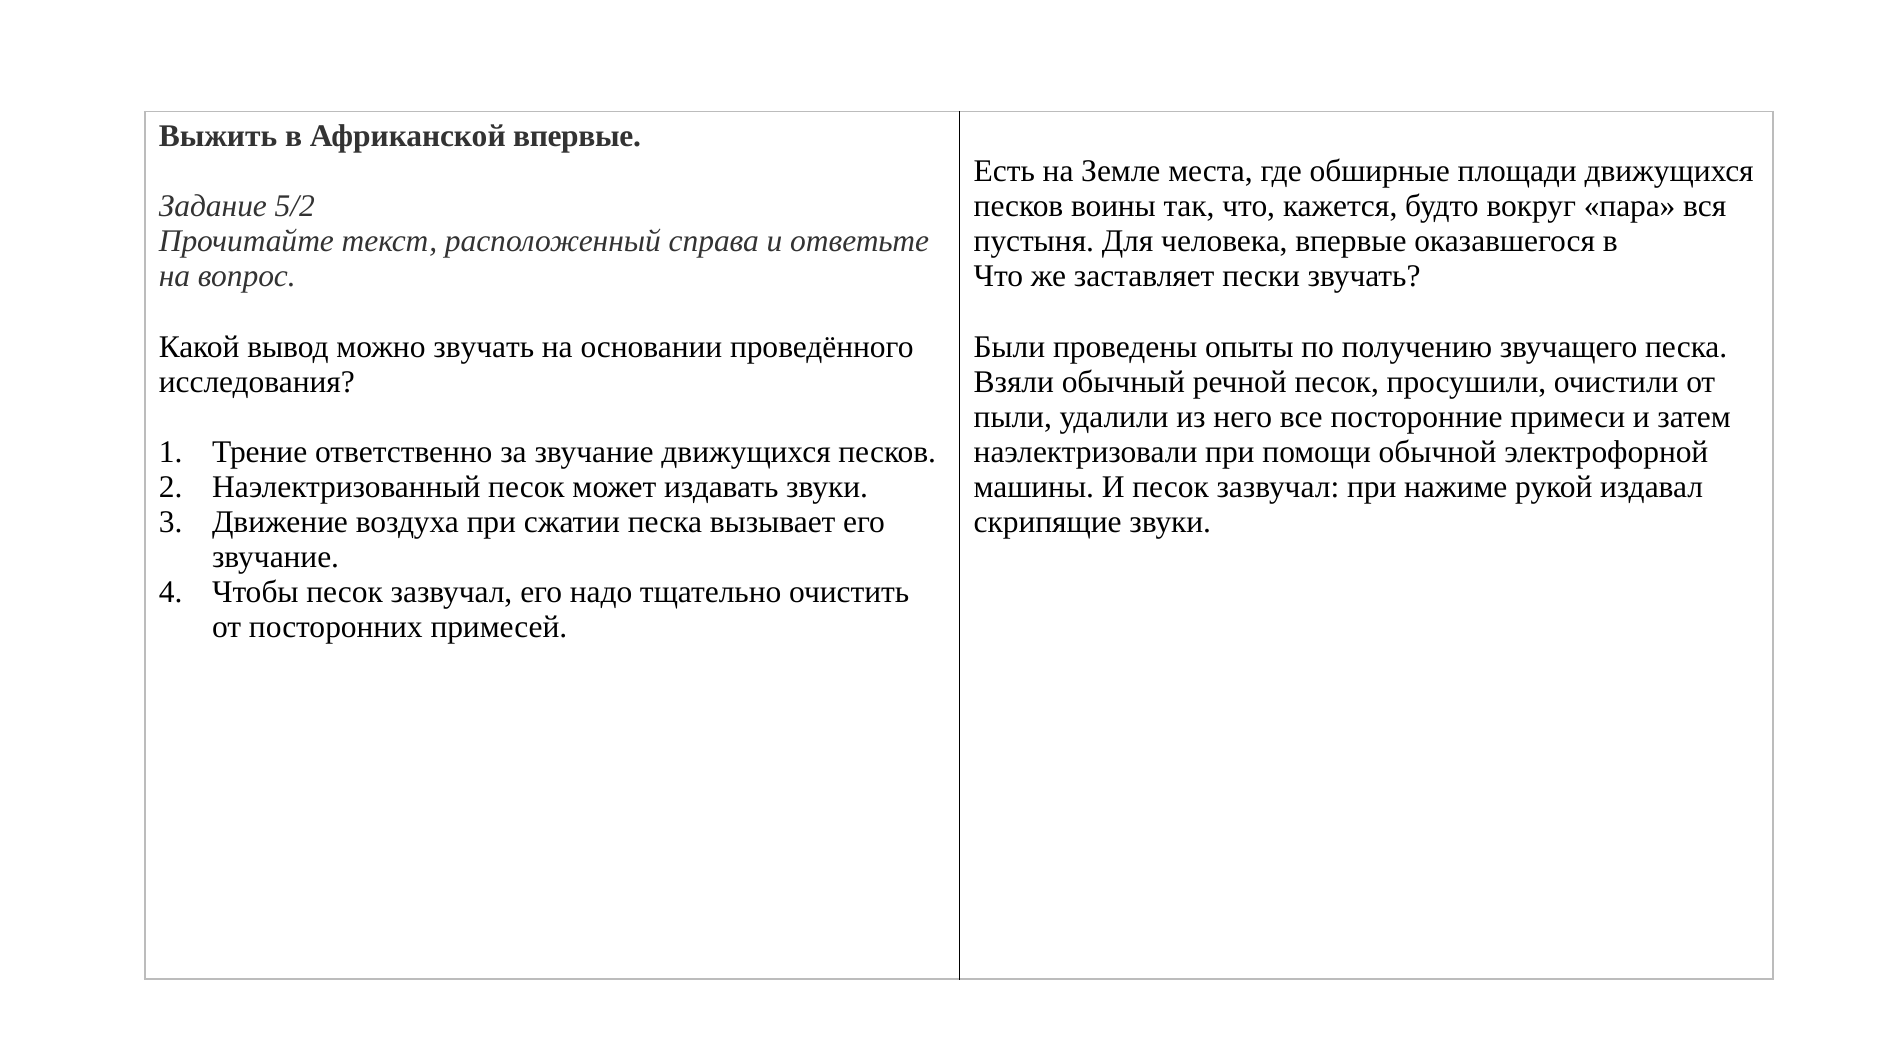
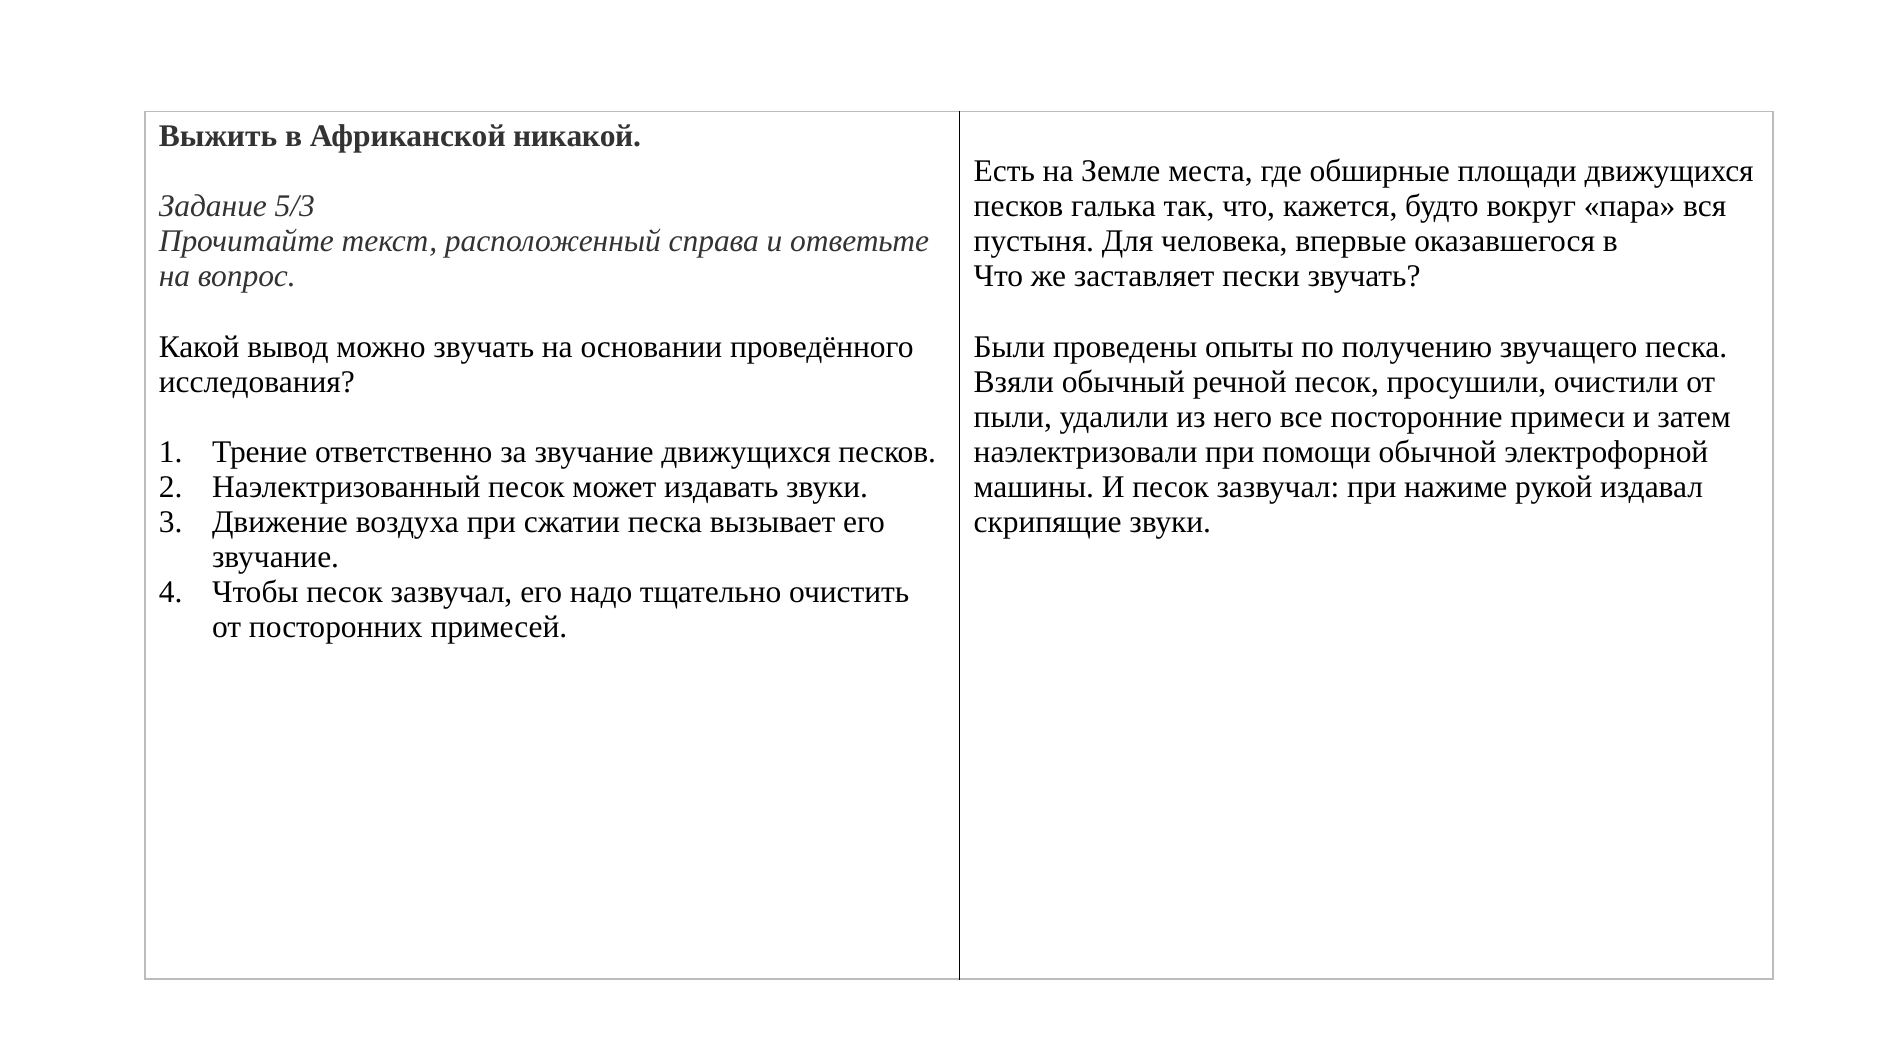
Африканской впервые: впервые -> никакой (577, 137)
5/2: 5/2 -> 5/3 (295, 207)
воины: воины -> галька (1113, 207)
